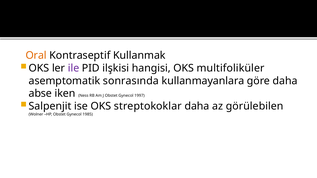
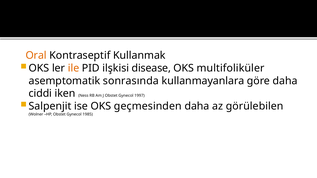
ile colour: purple -> orange (74, 68)
hangisi: hangisi -> disease (151, 68)
abse: abse -> ciddi (40, 94)
streptokoklar: streptokoklar -> geçmesinden (148, 106)
